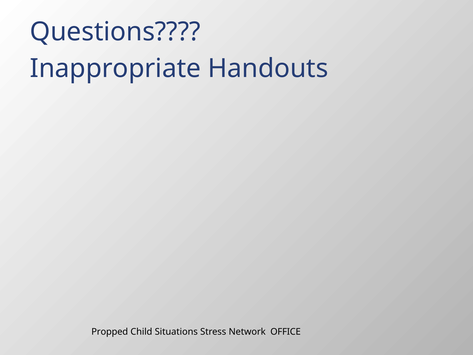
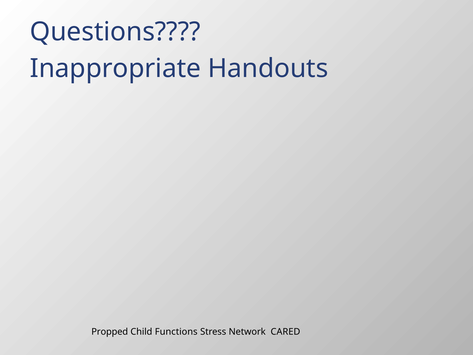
Situations: Situations -> Functions (176, 332)
OFFICE: OFFICE -> CARED (285, 332)
